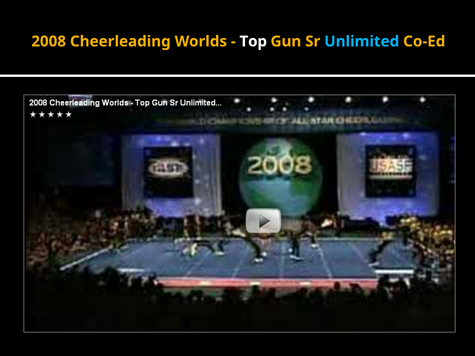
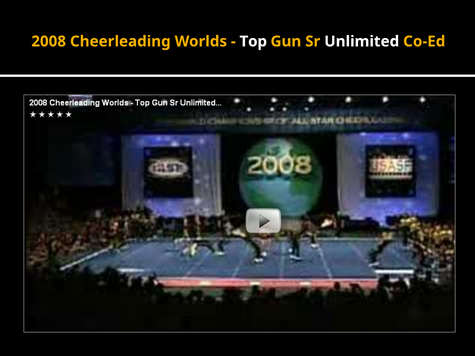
Unlimited colour: light blue -> white (362, 41)
